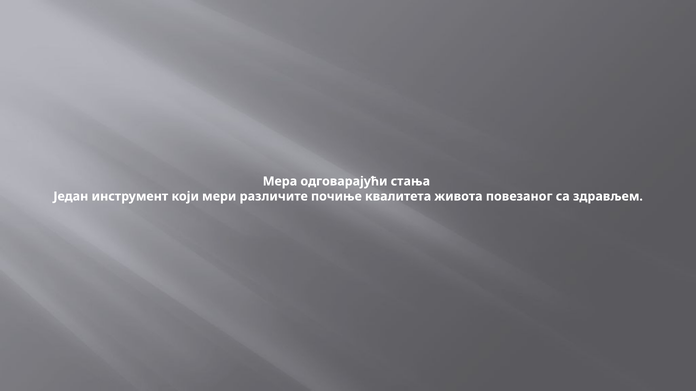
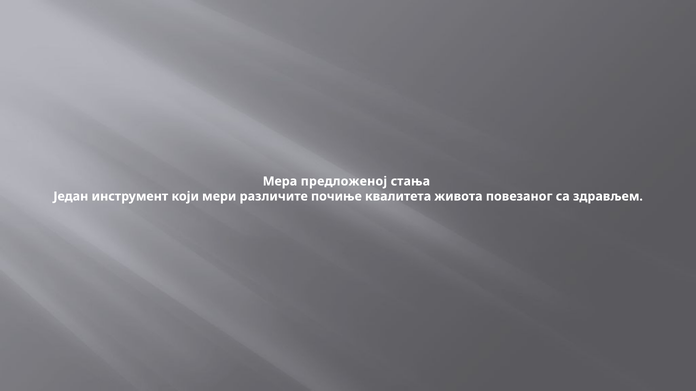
одговарајући: одговарајући -> предложеној (344, 182)
